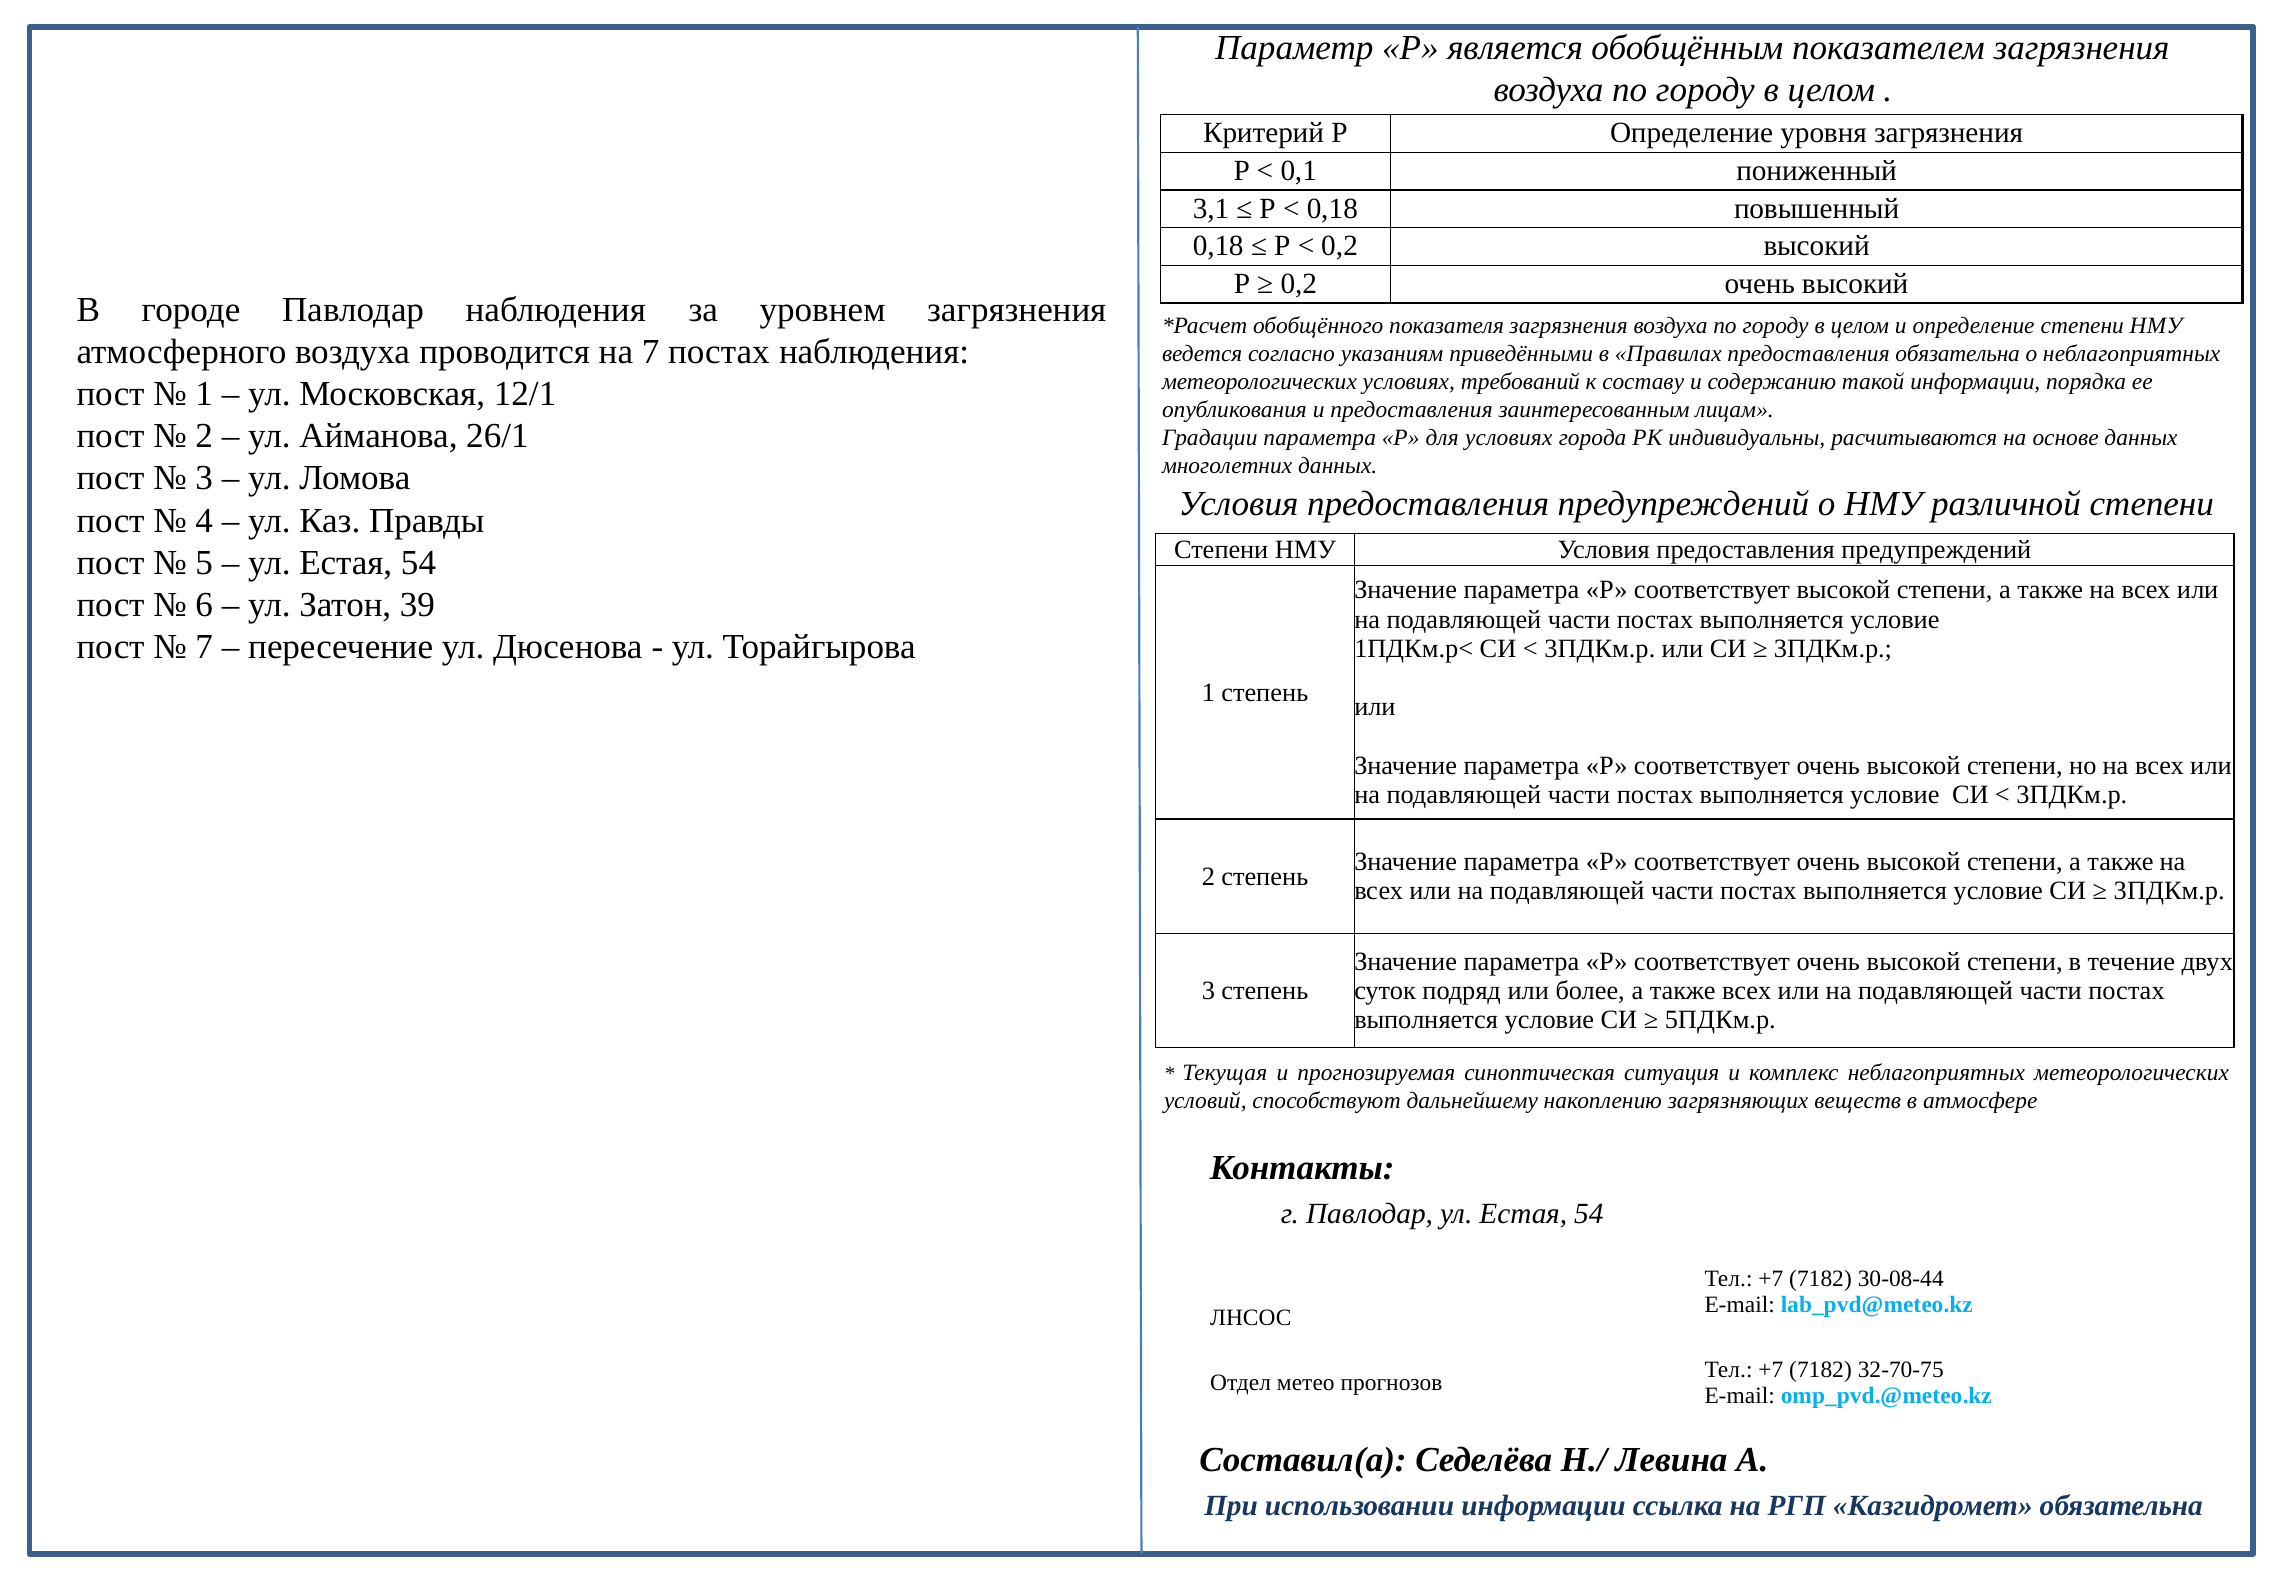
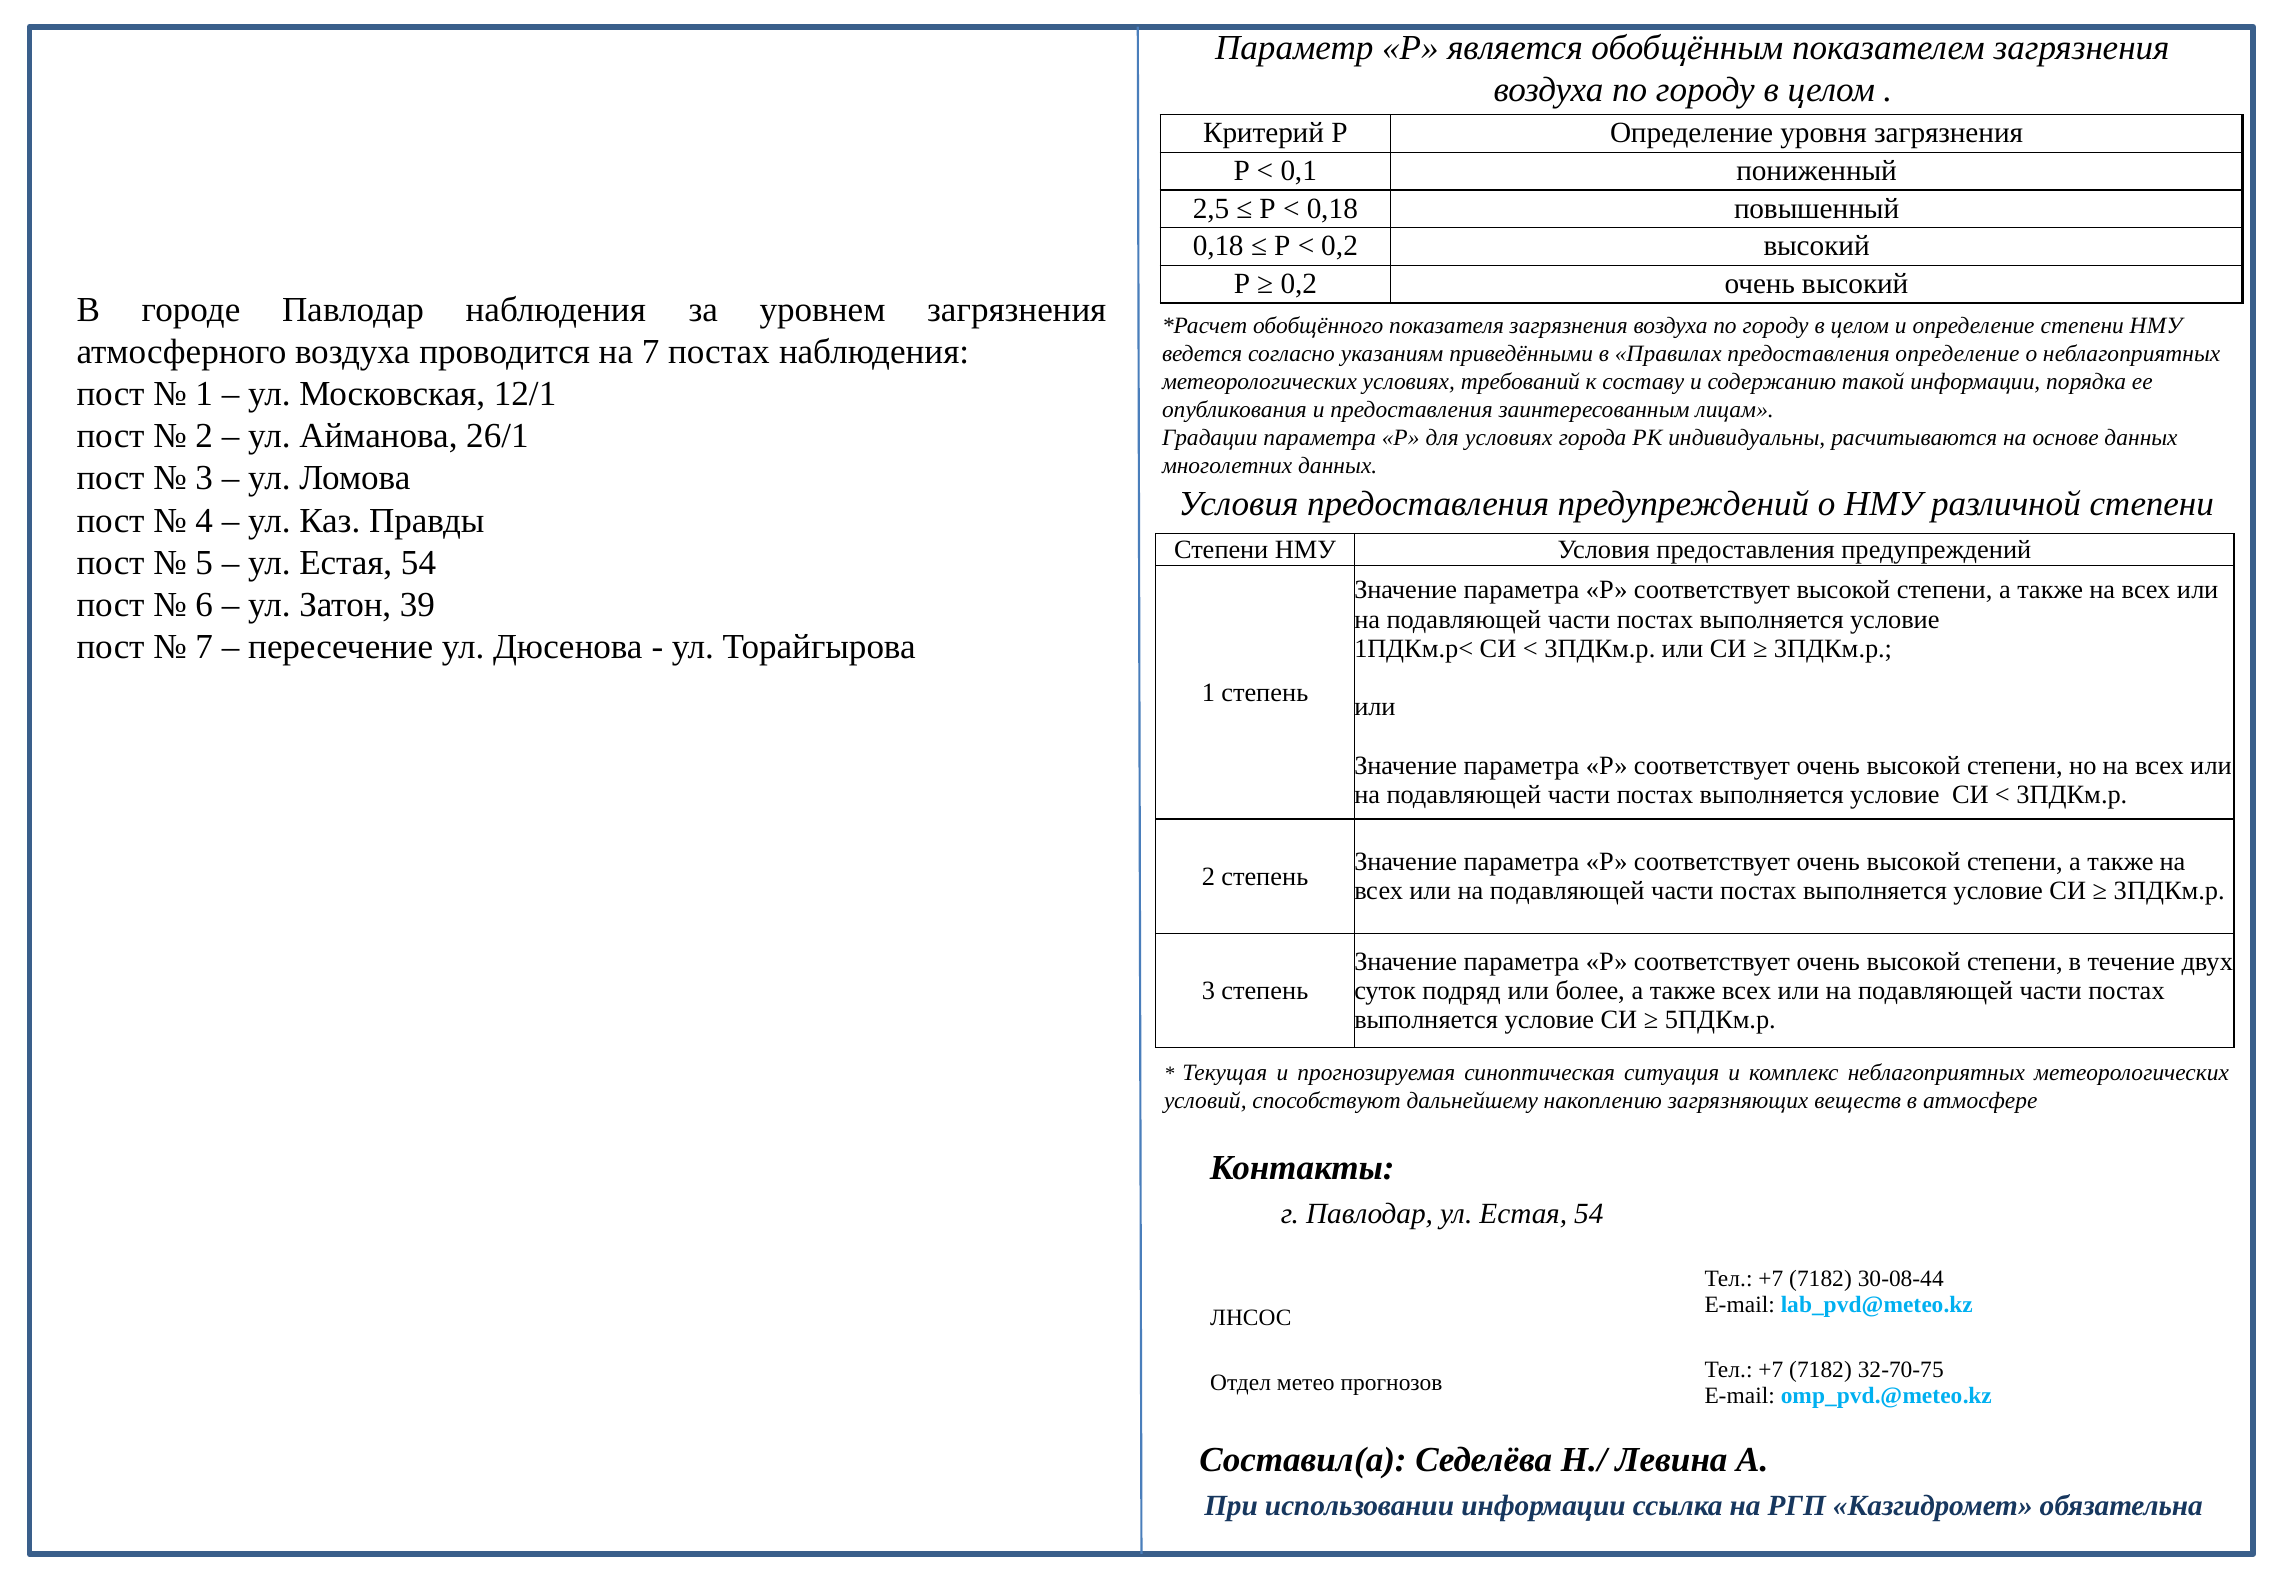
3,1: 3,1 -> 2,5 (1211, 209)
предоставления обязательна: обязательна -> определение (1957, 354)
